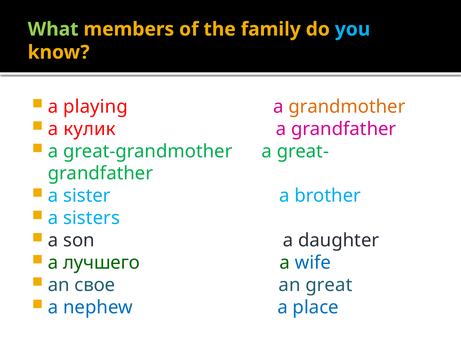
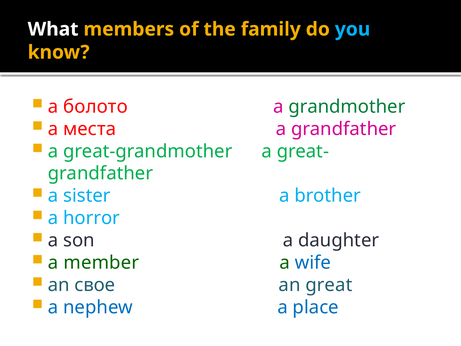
What colour: light green -> white (53, 29)
playing: playing -> болото (96, 107)
grandmother colour: orange -> green (347, 107)
кулик: кулик -> места (90, 129)
sisters: sisters -> horror (92, 218)
лучшего: лучшего -> member (101, 263)
